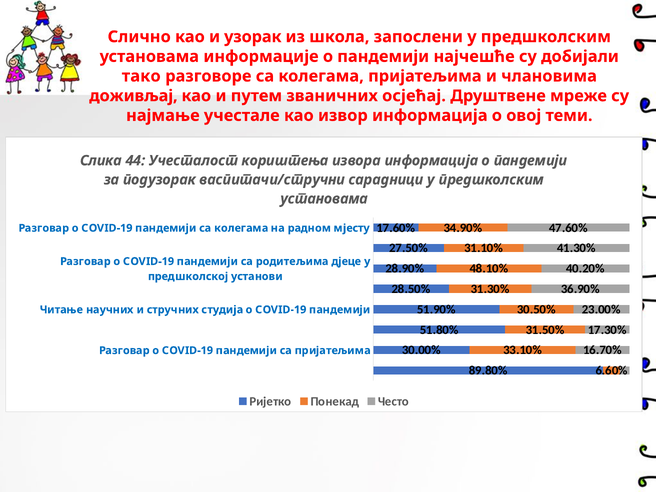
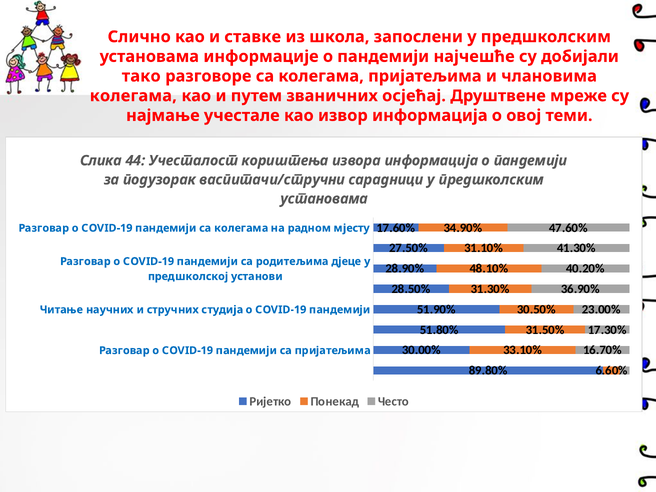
узорак: узорак -> ставке (253, 37)
доживљај: доживљај -> колегама (133, 96)
